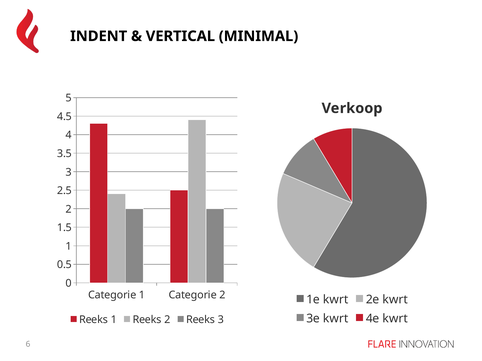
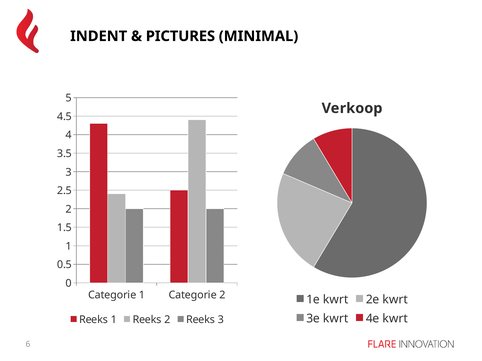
VERTICAL: VERTICAL -> PICTURES (180, 36)
